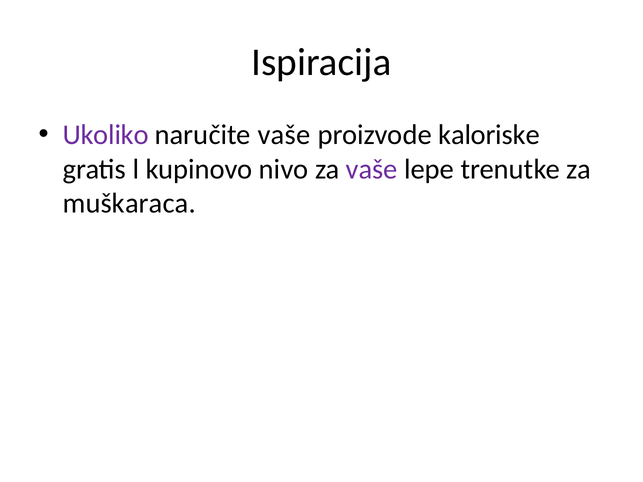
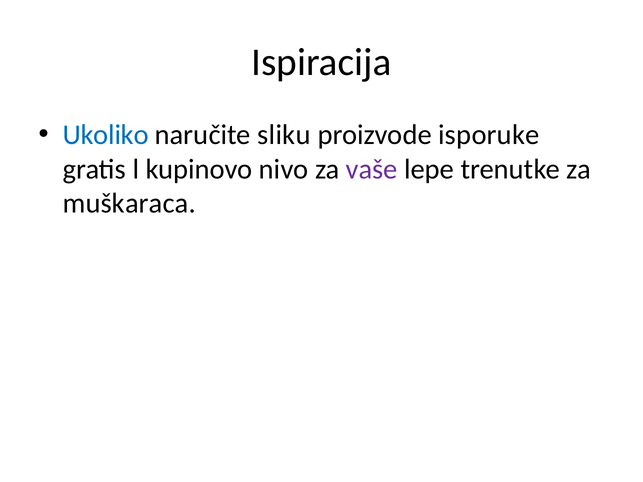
Ukoliko colour: purple -> blue (106, 135)
naručite vaše: vaše -> sliku (284, 135)
kaloriske: kaloriske -> isporuke (489, 135)
